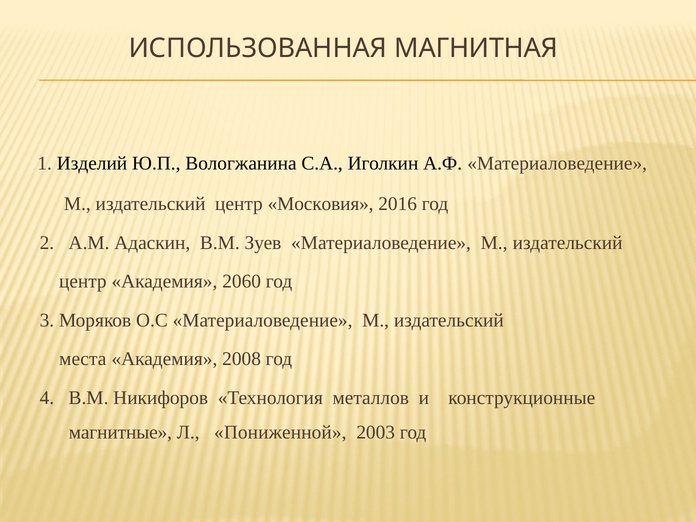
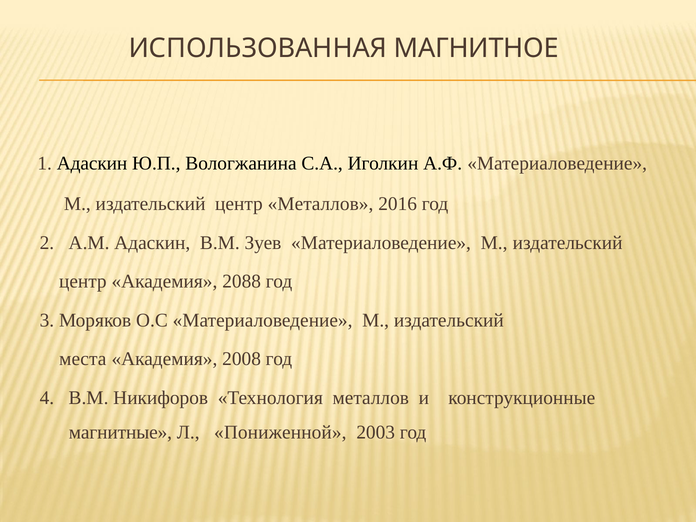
МАГНИТНАЯ: МАГНИТНАЯ -> МАГНИТНОЕ (476, 48)
1 Изделий: Изделий -> Адаскин (92, 163)
центр Московия: Московия -> Металлов (321, 204)
2060: 2060 -> 2088 (242, 281)
